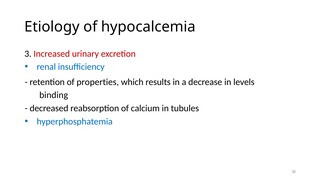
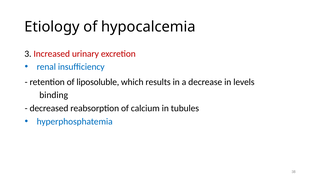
properties: properties -> liposoluble (98, 82)
